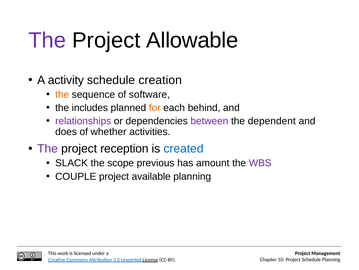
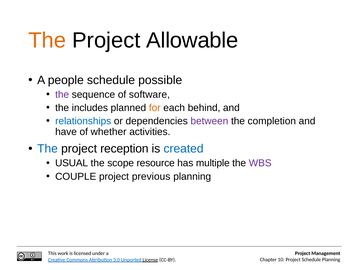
The colour: purple -> orange (47, 40)
activity: activity -> people (66, 80)
creation: creation -> possible (160, 80)
the colour: orange -> purple (62, 94)
relationships colour: purple -> blue (83, 121)
dependent: dependent -> completion (272, 121)
does: does -> have (66, 132)
The colour: purple -> blue (48, 148)
SLACK: SLACK -> USUAL (72, 163)
previous: previous -> resource (156, 163)
amount: amount -> multiple (213, 163)
available: available -> previous (151, 176)
